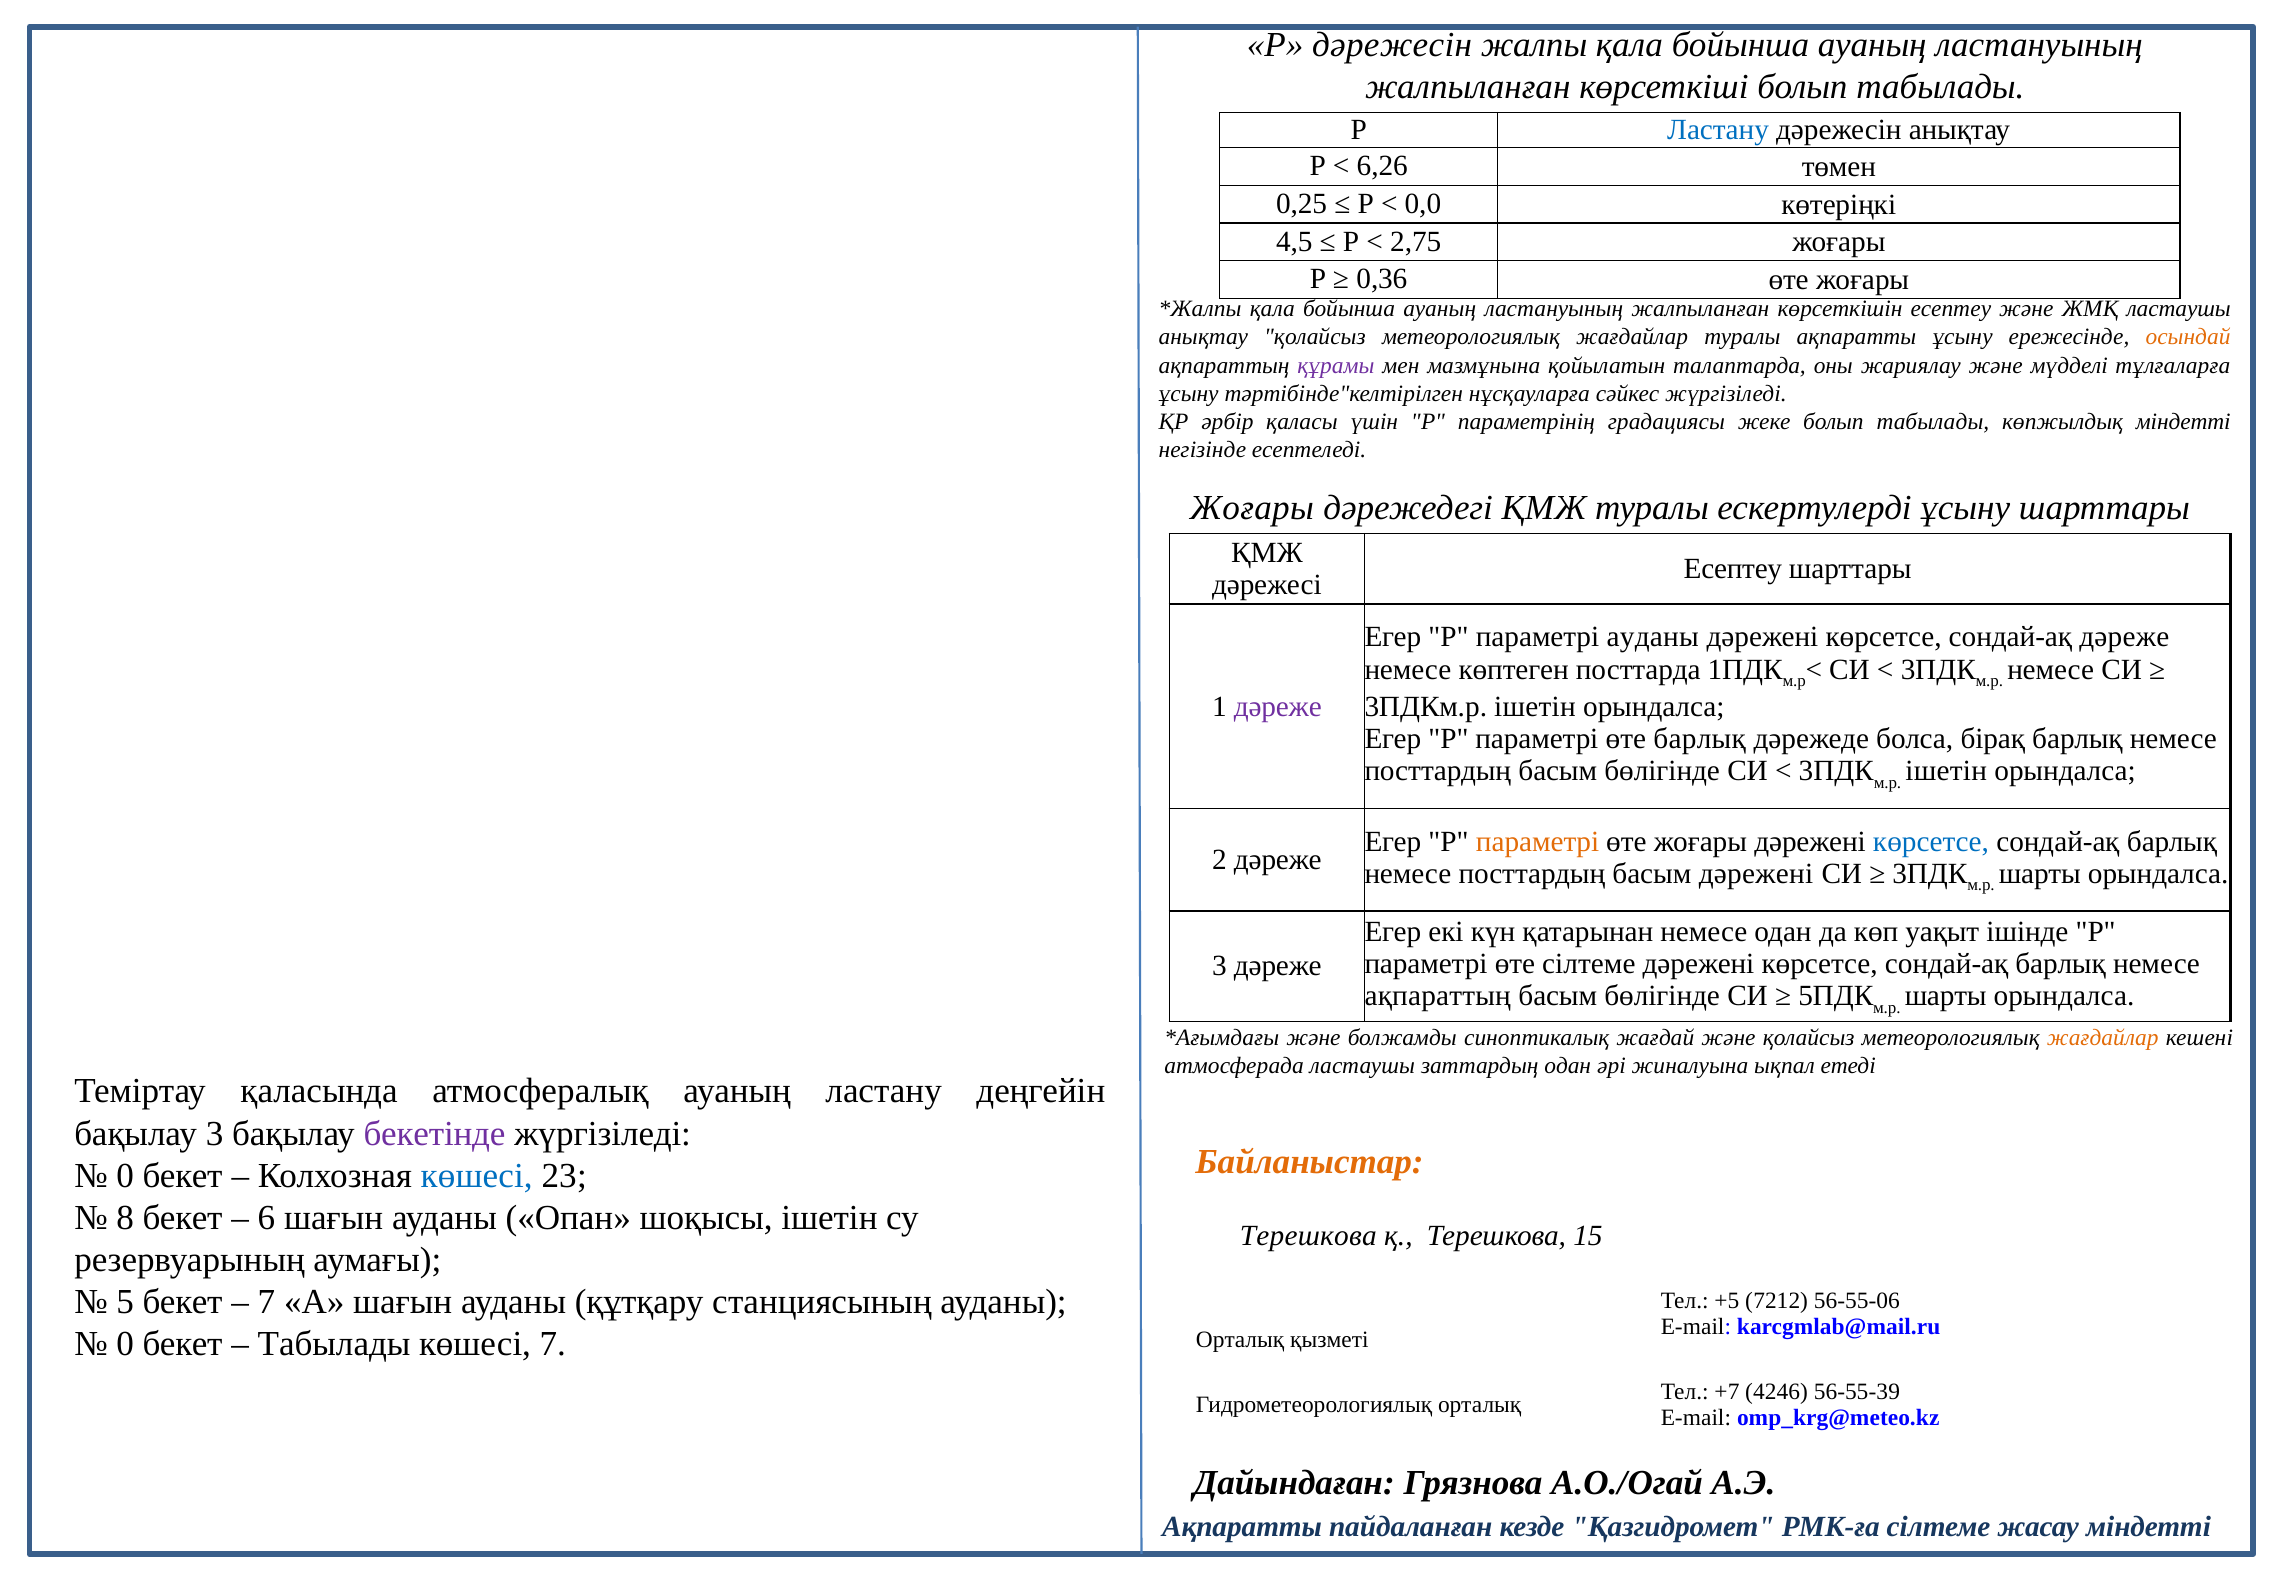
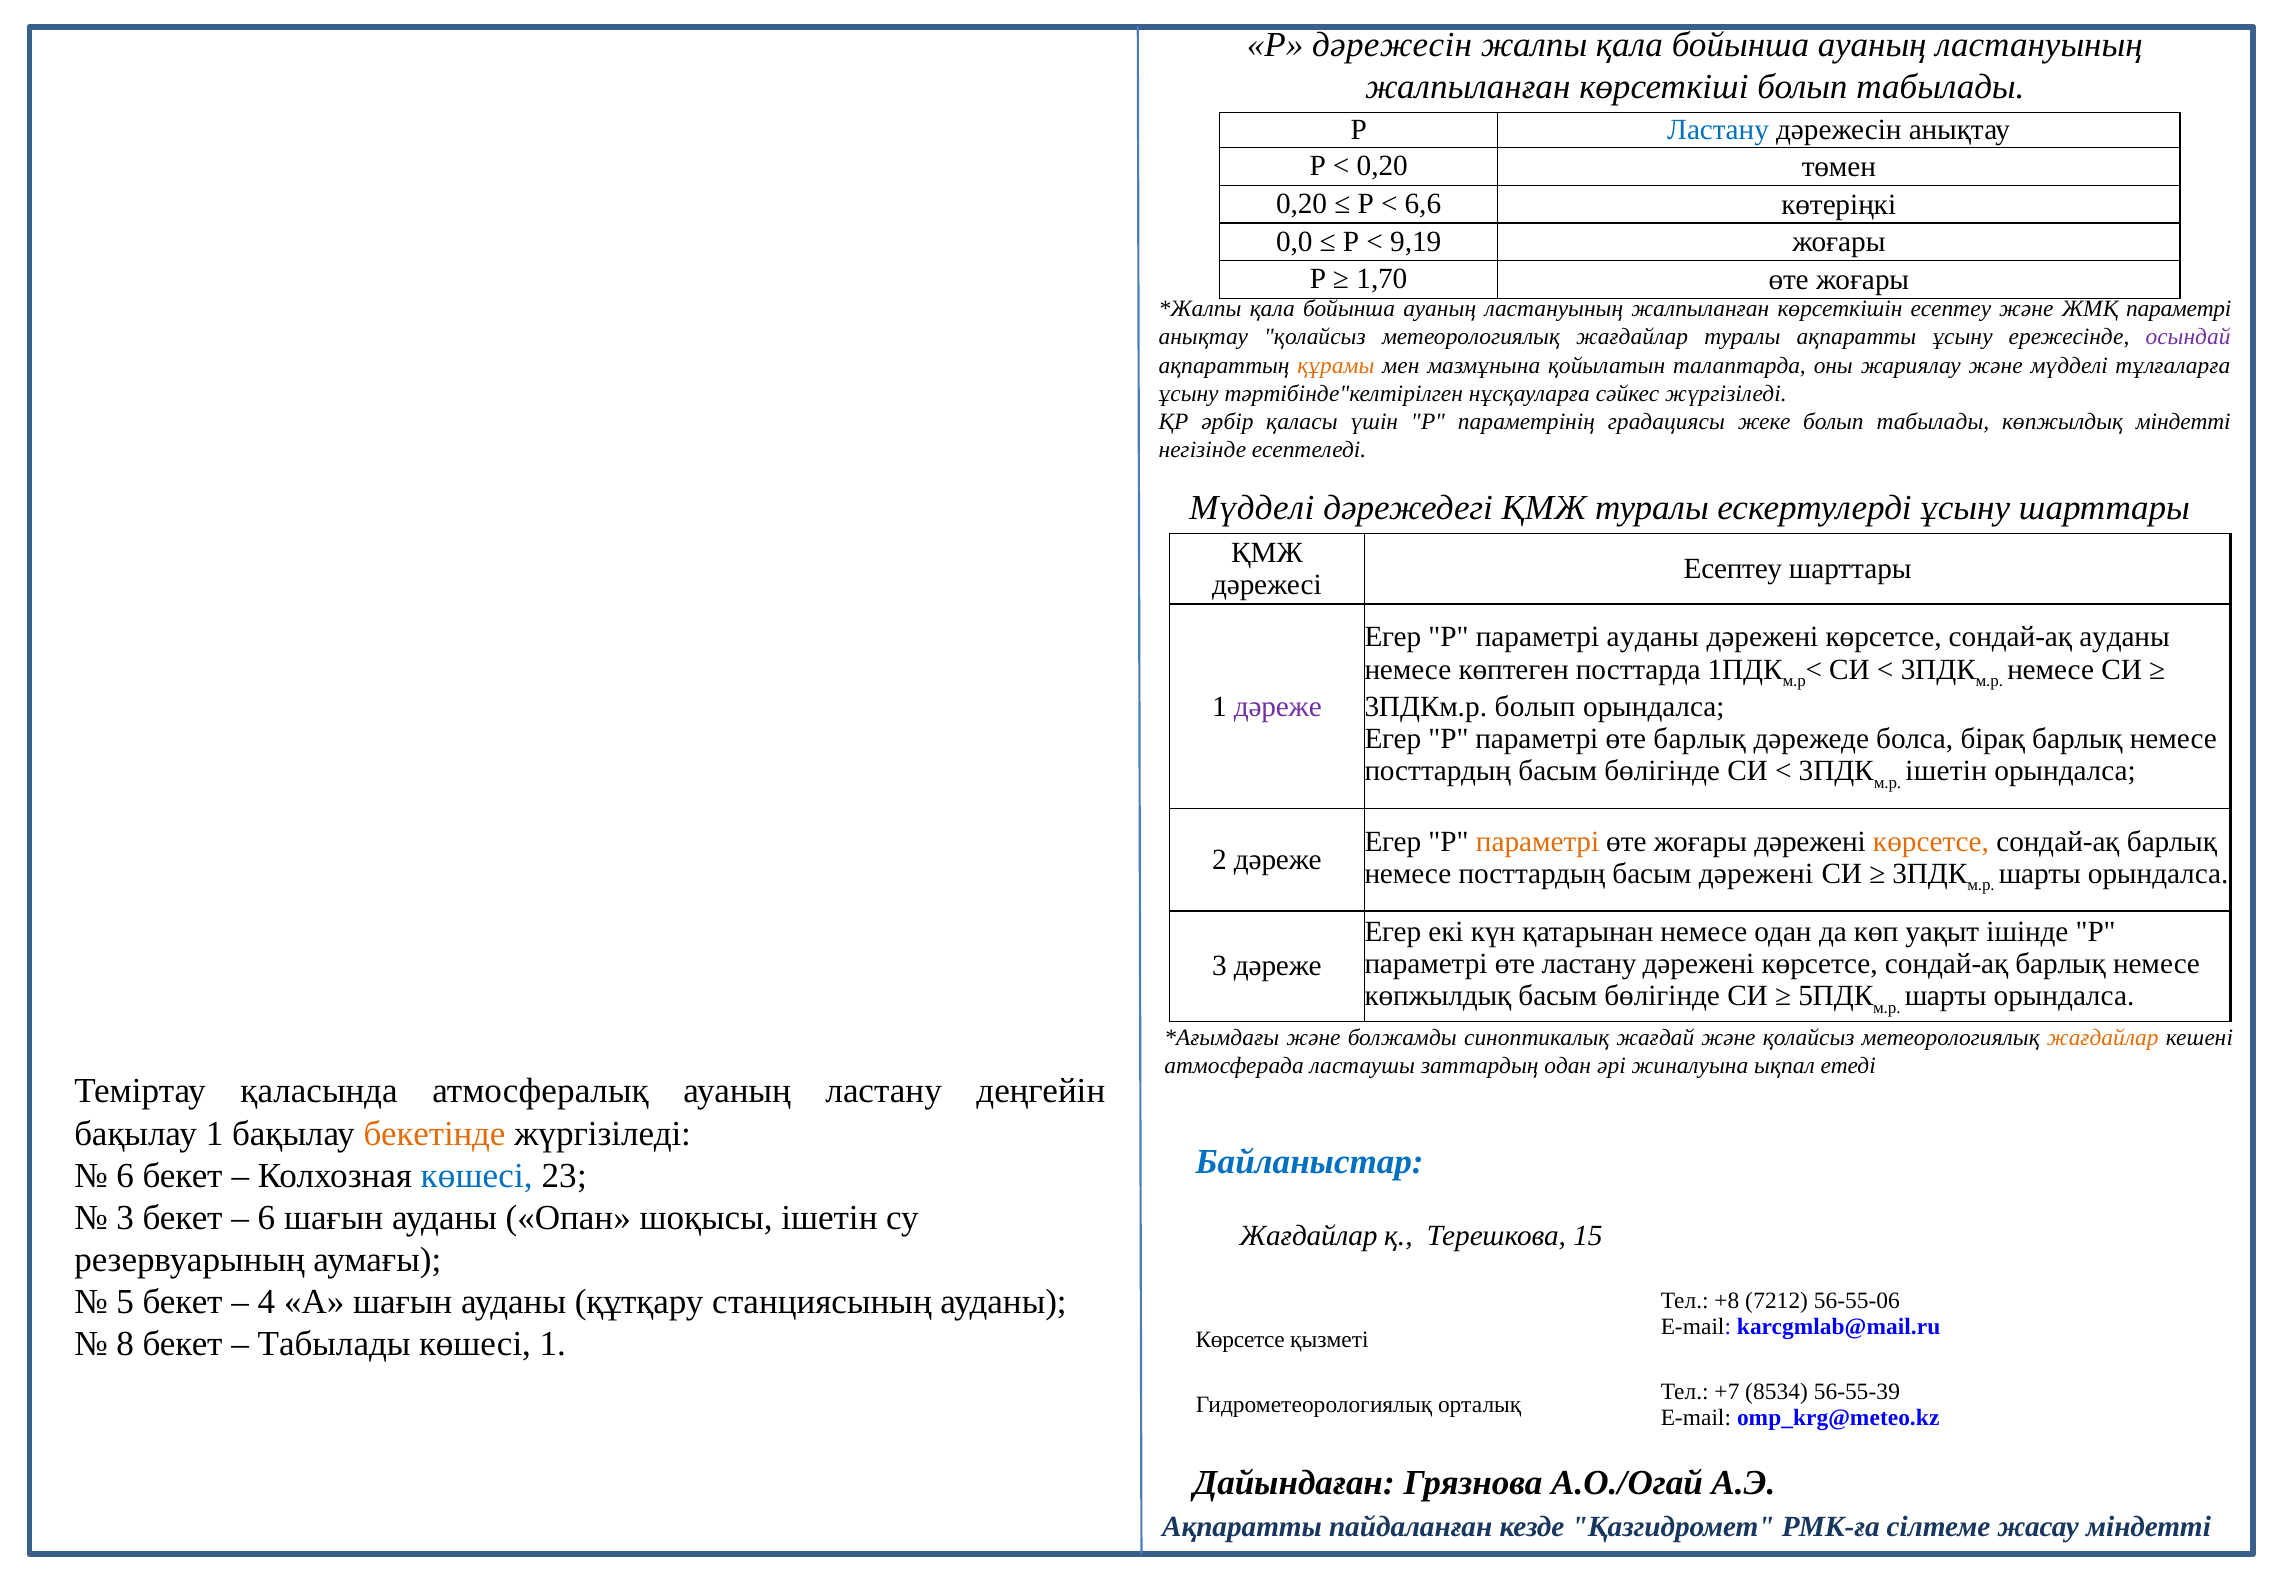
6,26: 6,26 -> 0,20 (1382, 166)
0,25: 0,25 -> 0,20 (1302, 204)
0,0: 0,0 -> 6,6 (1423, 204)
4,5: 4,5 -> 0,0 (1294, 242)
2,75: 2,75 -> 9,19 (1416, 242)
0,36: 0,36 -> 1,70 (1382, 279)
ЖМҚ ластаушы: ластаушы -> параметрі (2179, 309)
осындай colour: orange -> purple (2188, 337)
құрамы colour: purple -> orange (1336, 365)
Жоғары: Жоғары -> Мүдделі (1252, 507)
сондай-ақ дәреже: дәреже -> ауданы (2125, 637)
3ПДКм.р ішетін: ішетін -> болып (1535, 706)
көрсетсе colour: blue -> orange (1931, 841)
өте сілтеме: сілтеме -> ластану (1589, 964)
ақпараттың: ақпараттың -> көпжылдық (1438, 996)
бақылау 3: 3 -> 1 (215, 1133)
бекетінде colour: purple -> orange (435, 1133)
Байланыстар colour: orange -> blue (1309, 1162)
0: 0 -> 6 (125, 1175)
8: 8 -> 3 (125, 1217)
Терешкова: Терешкова -> Жағдайлар (1309, 1235)
7: 7 -> 4 (266, 1302)
+5: +5 -> +8 (1727, 1300)
0: 0 -> 8 (125, 1344)
көшесі 7: 7 -> 1 (553, 1344)
Орталық: Орталық -> Көрсетсе (1240, 1339)
4246: 4246 -> 8534 (1777, 1391)
